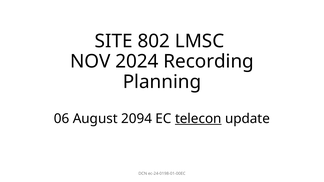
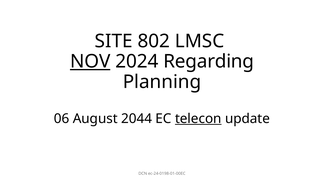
NOV underline: none -> present (90, 62)
Recording: Recording -> Regarding (209, 62)
2094: 2094 -> 2044 (137, 119)
